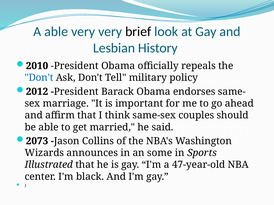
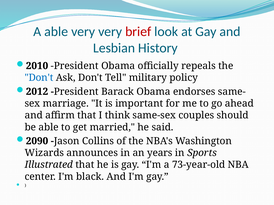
brief colour: black -> red (138, 32)
2073: 2073 -> 2090 (37, 141)
some: some -> years (160, 153)
47-year-old: 47-year-old -> 73-year-old (199, 165)
